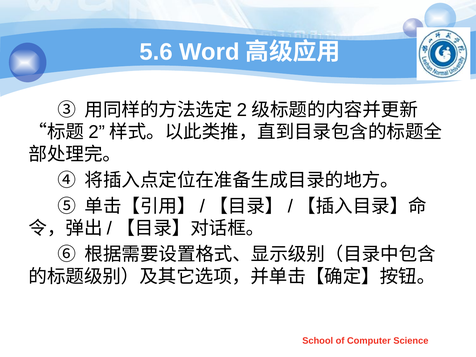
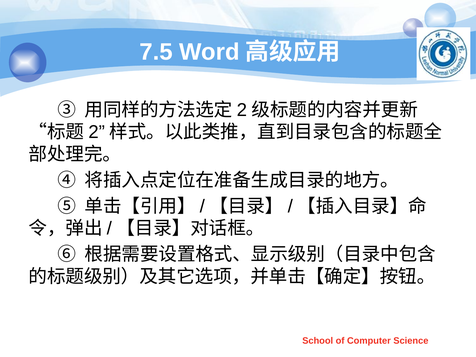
5.6: 5.6 -> 7.5 (156, 52)
